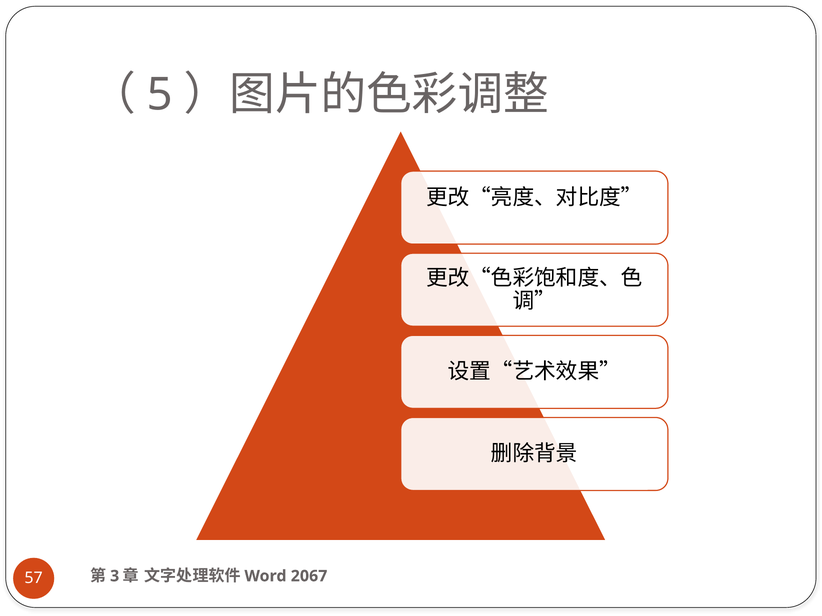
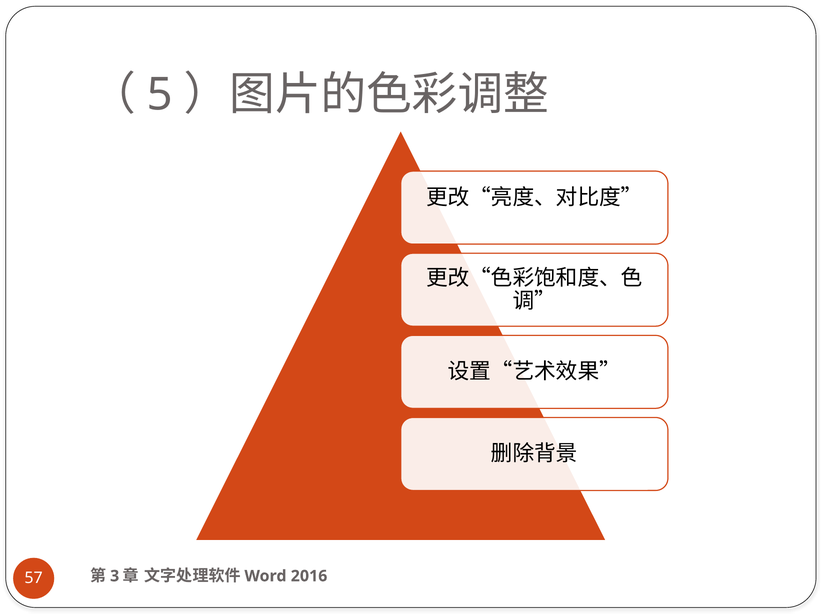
2067: 2067 -> 2016 (309, 576)
